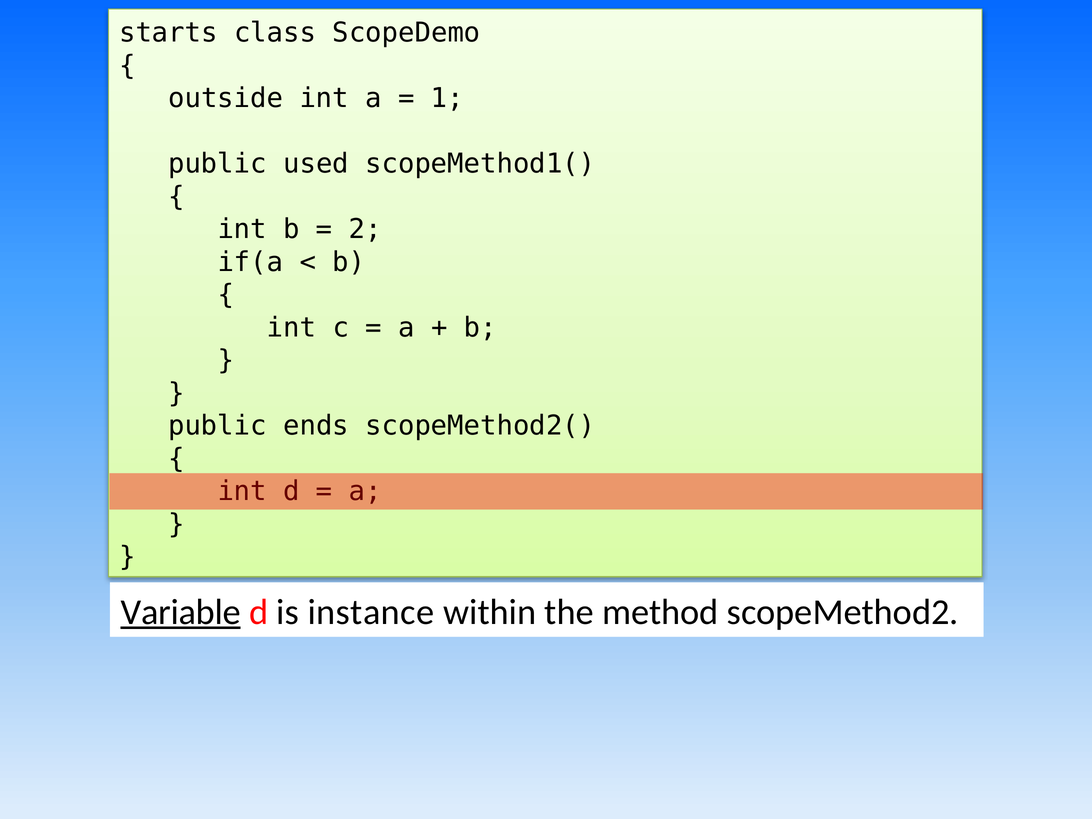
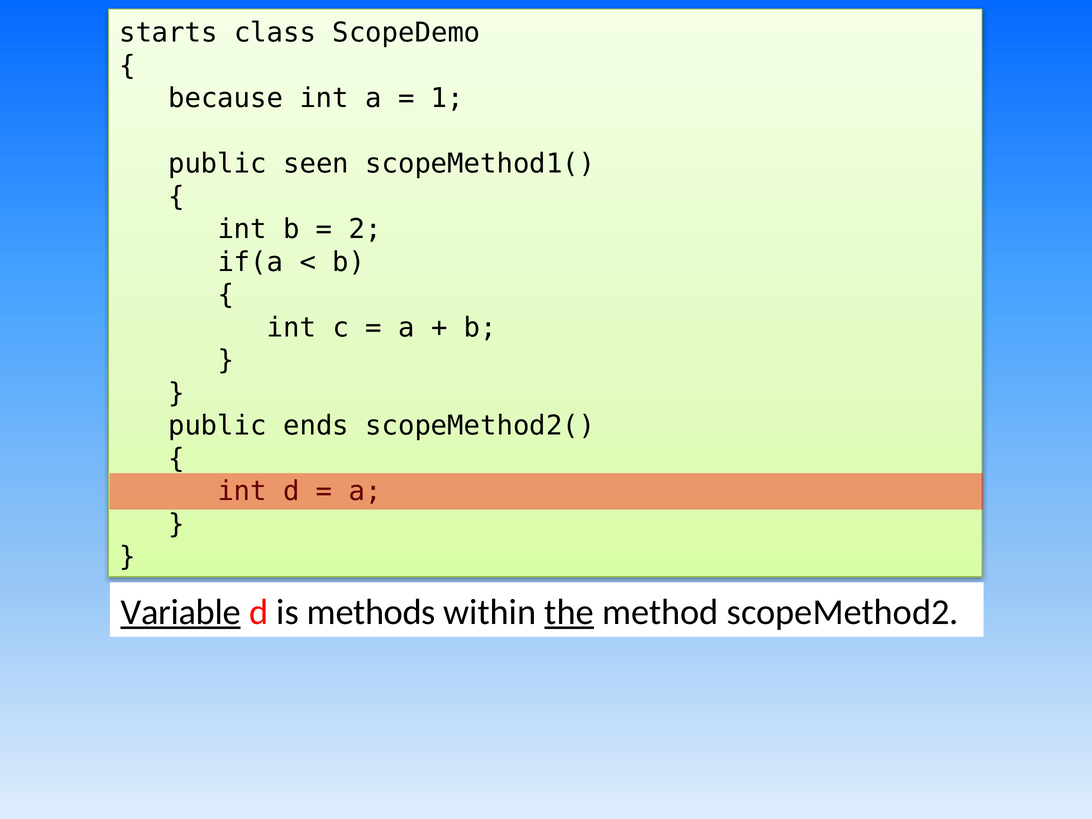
outside: outside -> because (226, 98)
used: used -> seen (316, 164)
instance: instance -> methods (371, 612)
the underline: none -> present (569, 612)
